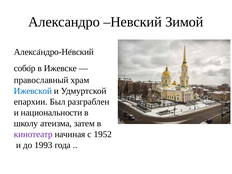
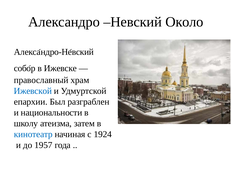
Зимой: Зимой -> Около (184, 22)
кинотеатр colour: purple -> blue (33, 134)
1952: 1952 -> 1924 (103, 134)
1993: 1993 -> 1957 (43, 145)
